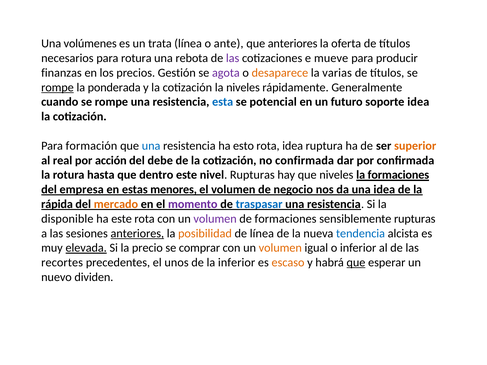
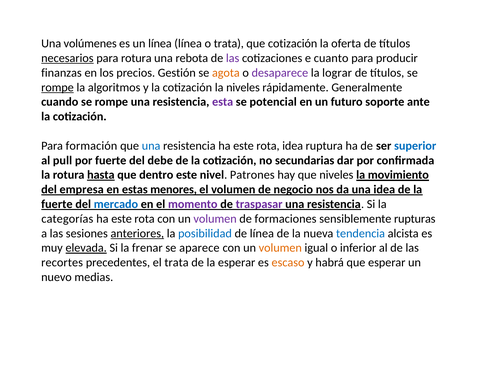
un trata: trata -> línea (160, 44)
o ante: ante -> trata (229, 44)
que anteriores: anteriores -> cotización (293, 44)
necesarios underline: none -> present (67, 58)
mueve: mueve -> cuanto (331, 58)
agota colour: purple -> orange (226, 73)
desaparece colour: orange -> purple (280, 73)
varias: varias -> lograr (337, 73)
ponderada: ponderada -> algoritmos (114, 87)
esta colour: blue -> purple (223, 102)
soporte idea: idea -> ante (418, 102)
resistencia ha esto: esto -> este (243, 146)
superior colour: orange -> blue (415, 146)
real: real -> pull (63, 160)
por acción: acción -> fuerte (111, 160)
no confirmada: confirmada -> secundarias (305, 160)
hasta underline: none -> present (101, 175)
nivel Rupturas: Rupturas -> Patrones (252, 175)
la formaciones: formaciones -> movimiento (398, 175)
rápida: rápida -> fuerte (57, 204)
mercado colour: orange -> blue (116, 204)
traspasar colour: blue -> purple (259, 204)
disponible: disponible -> categorías (67, 219)
posibilidad colour: orange -> blue (205, 234)
precio: precio -> frenar (147, 248)
comprar: comprar -> aparece (199, 248)
el unos: unos -> trata (177, 263)
la inferior: inferior -> esperar (237, 263)
que underline: present -> none (356, 263)
dividen: dividen -> medias (94, 277)
